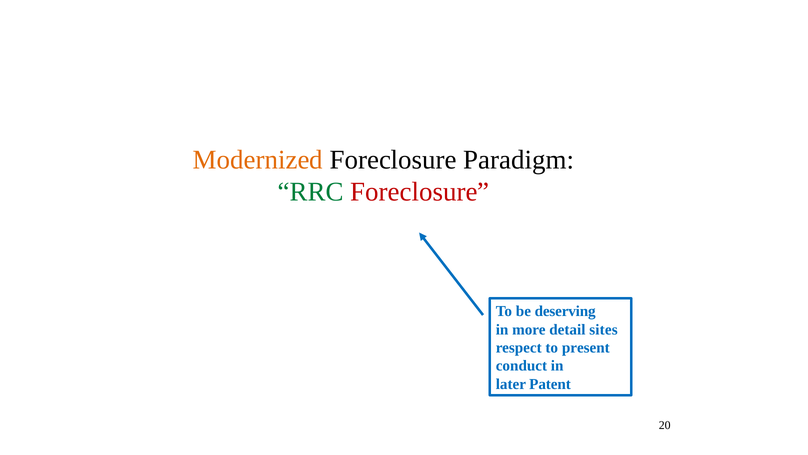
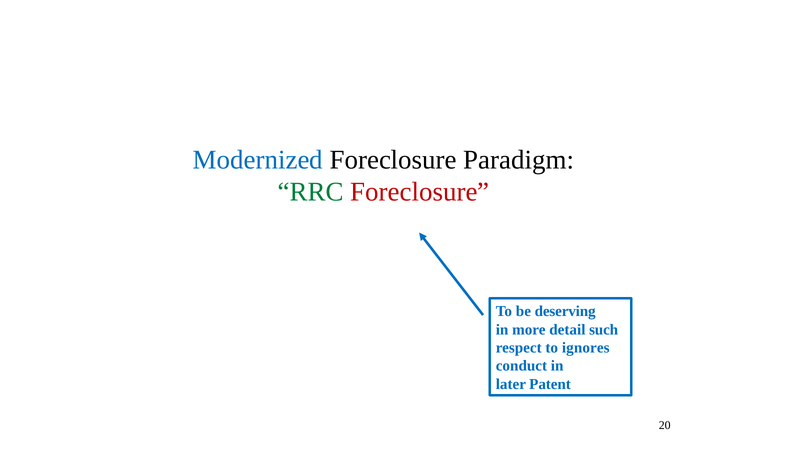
Modernized colour: orange -> blue (258, 159)
sites: sites -> such (604, 329)
present: present -> ignores (586, 347)
